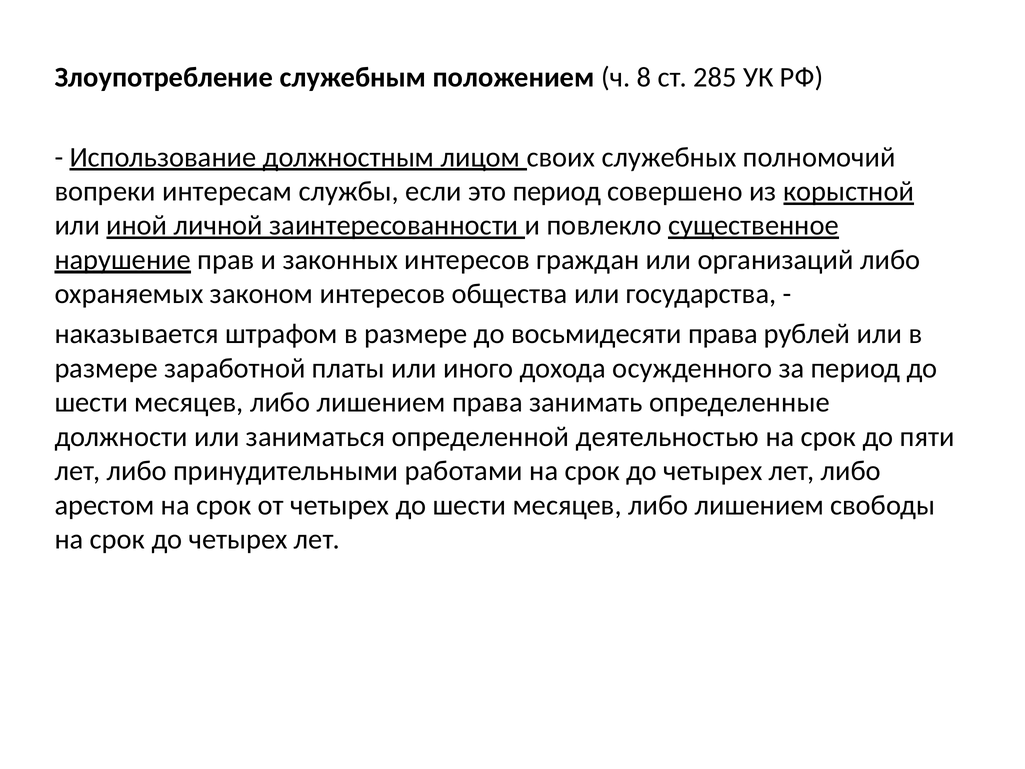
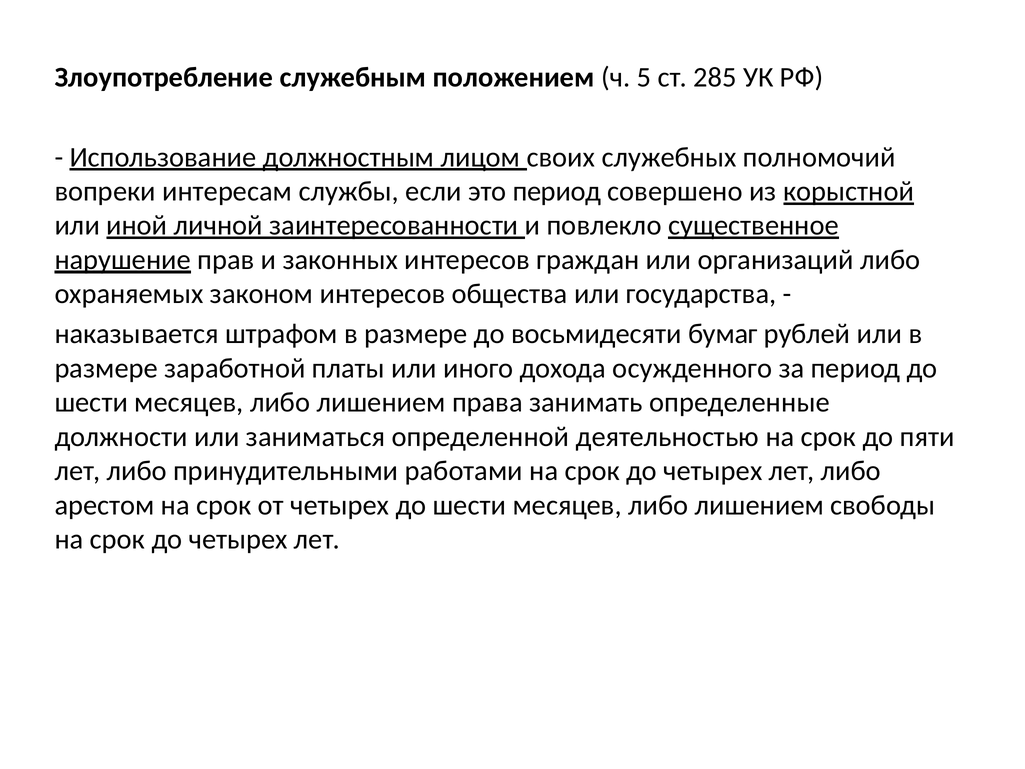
8: 8 -> 5 (644, 77)
восьмидесяти права: права -> бумаг (723, 334)
